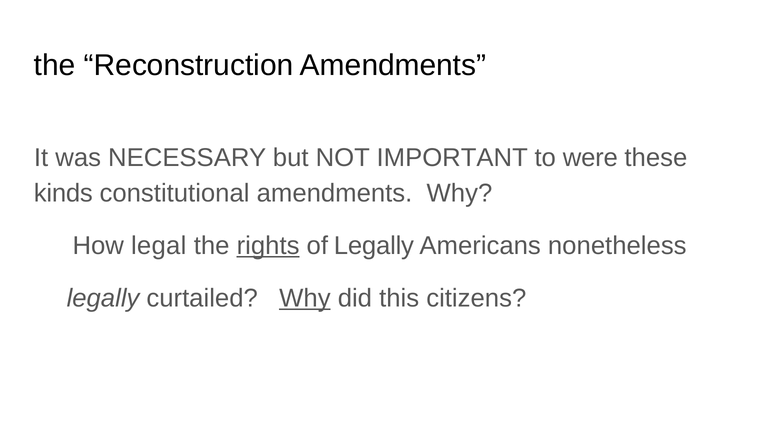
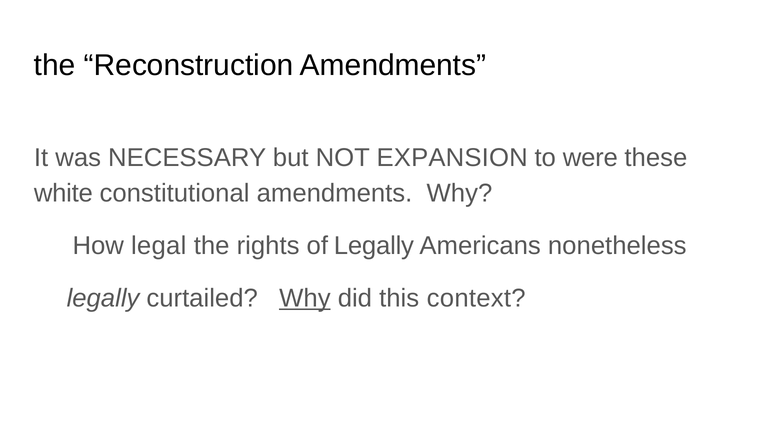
IMPORTANT: IMPORTANT -> EXPANSION (452, 158)
kinds: kinds -> white (63, 193)
rights underline: present -> none (268, 246)
citizens: citizens -> context (476, 298)
